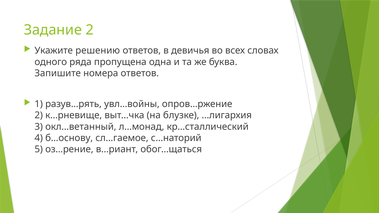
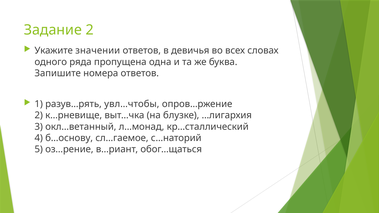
решению: решению -> значении (98, 51)
увл…войны: увл…войны -> увл…чтобы (132, 104)
